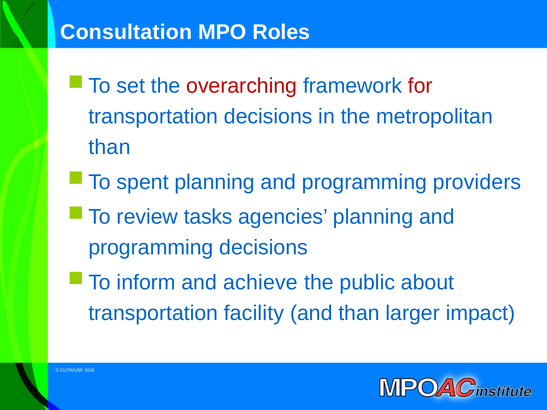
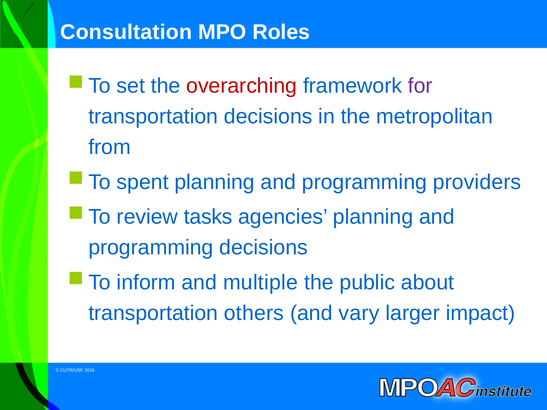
for colour: red -> purple (420, 86)
than: than -> from (110, 147)
achieve: achieve -> multiple (260, 283)
facility: facility -> others (254, 313)
and than: than -> vary (359, 313)
